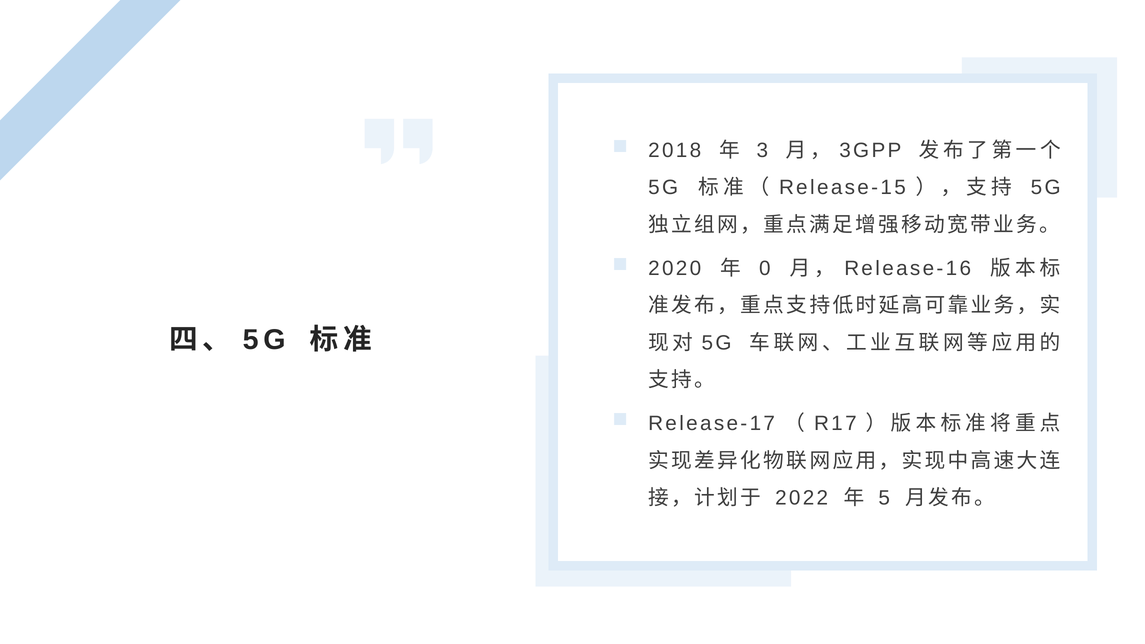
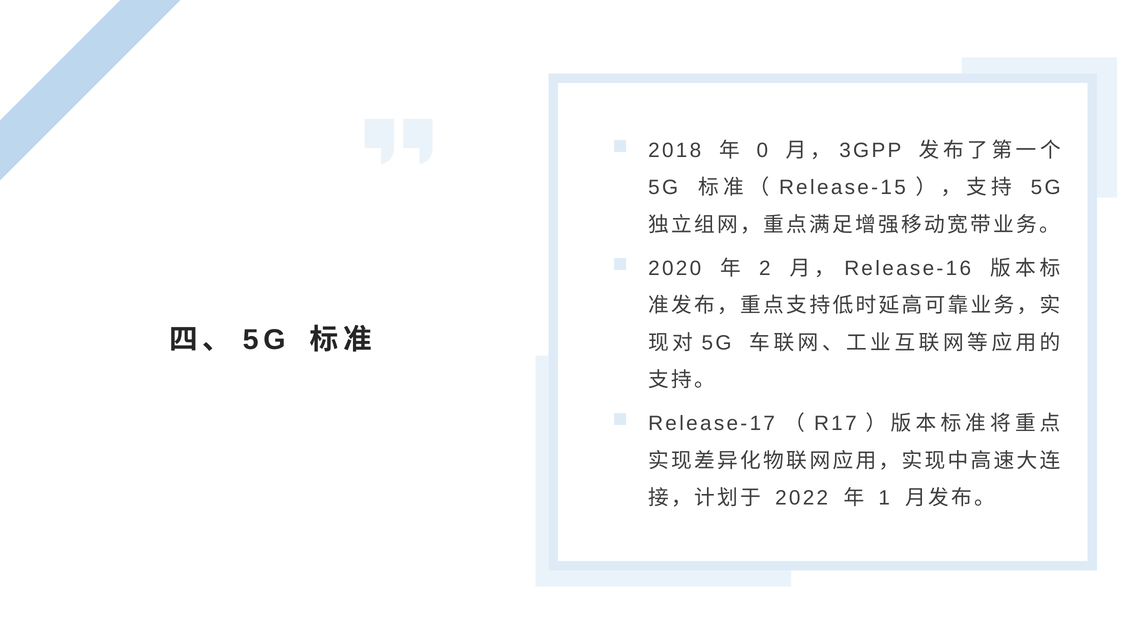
3: 3 -> 0 (762, 150)
0: 0 -> 2 (765, 268)
5: 5 -> 1 (884, 498)
